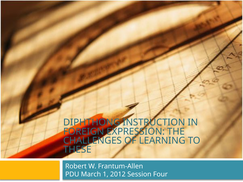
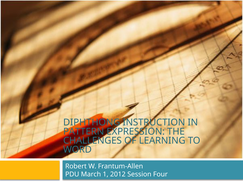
FOREIGN: FOREIGN -> PATTERN (84, 132)
THESE: THESE -> WORD (77, 150)
